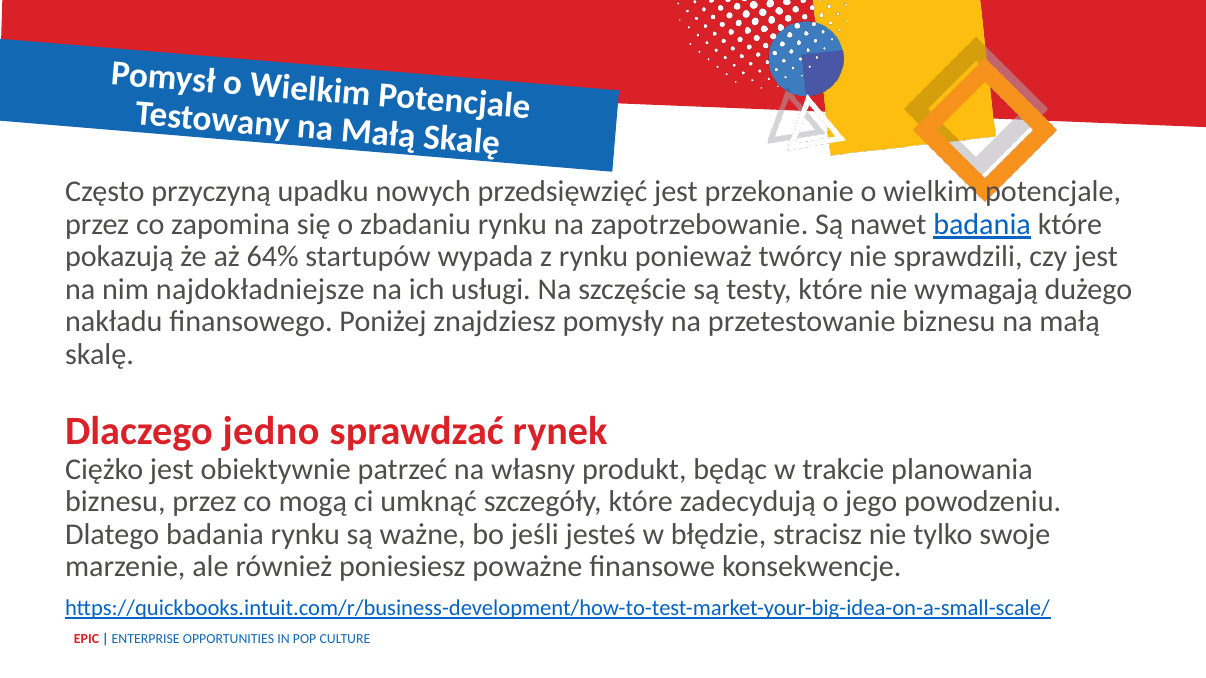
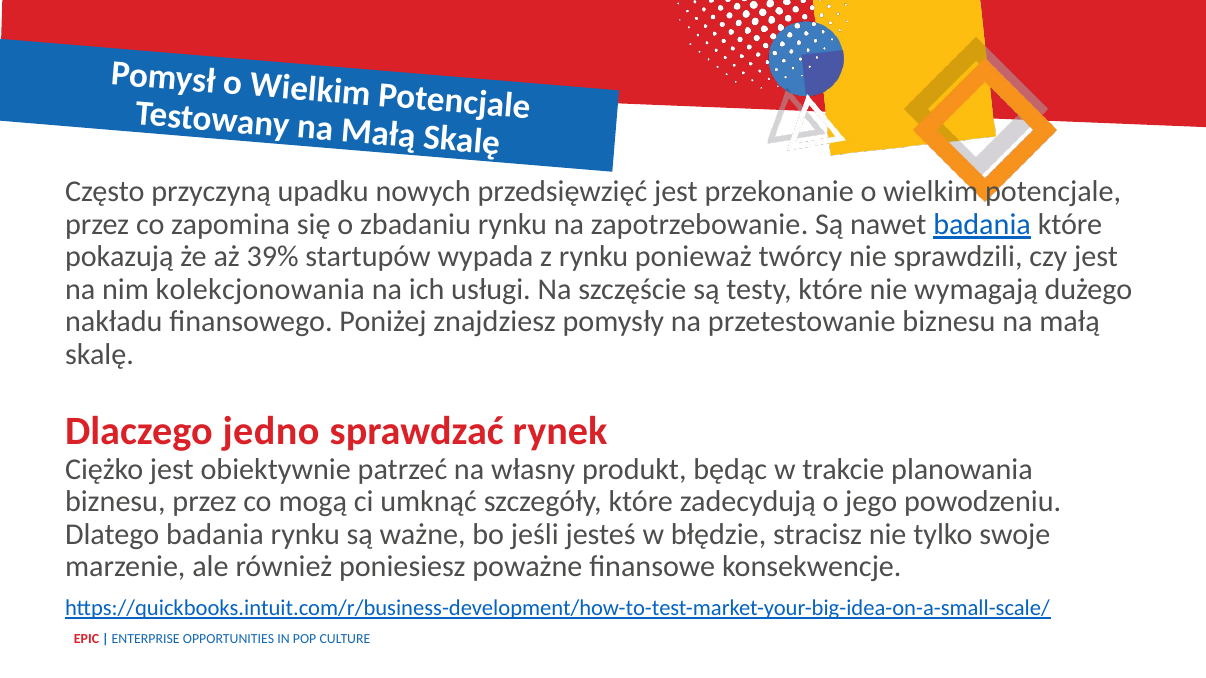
64%: 64% -> 39% (273, 257)
najdokładniejsze: najdokładniejsze -> kolekcjonowania (260, 290)
